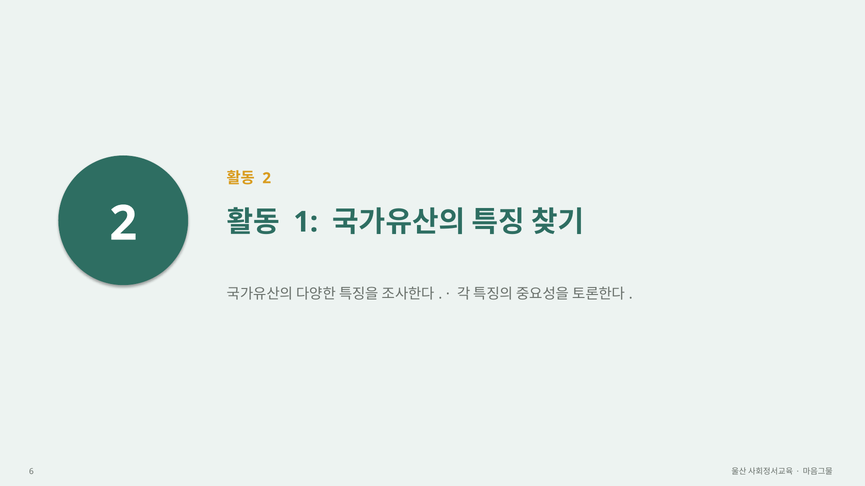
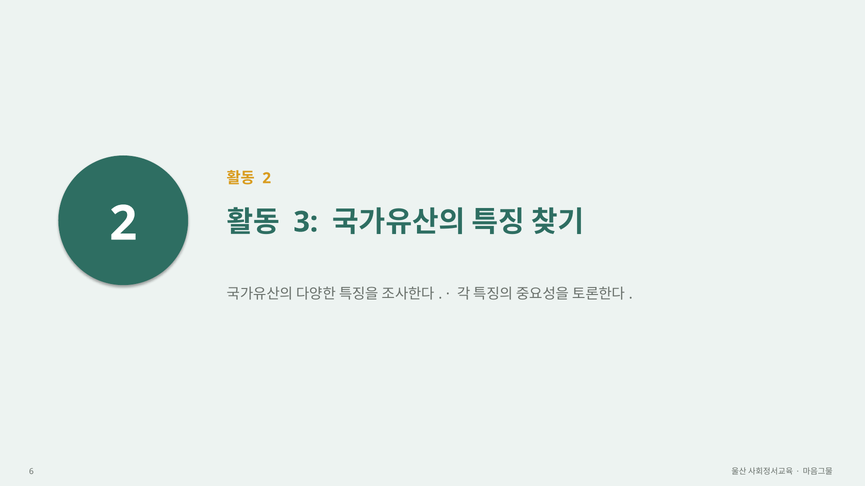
1: 1 -> 3 (306, 222)
